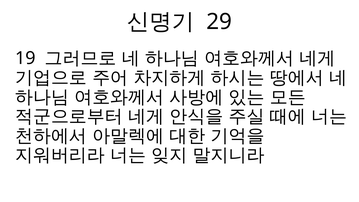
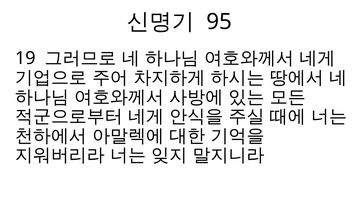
29: 29 -> 95 (219, 22)
